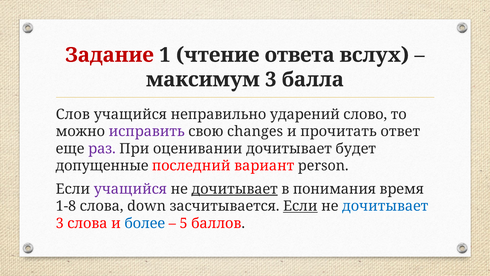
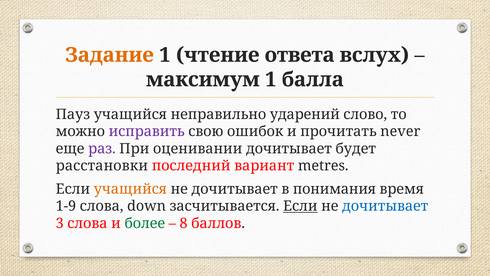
Задание colour: red -> orange (110, 55)
максимум 3: 3 -> 1 (271, 79)
Слов: Слов -> Пауз (73, 114)
changes: changes -> ошибок (255, 131)
ответ: ответ -> never (400, 131)
допущенные: допущенные -> расстановки (102, 166)
person: person -> metres (323, 166)
учащийся colour: purple -> orange (130, 189)
дочитывает underline: present -> none (235, 189)
1-8: 1-8 -> 1-9 (66, 206)
более colour: blue -> green (145, 223)
5: 5 -> 8 (184, 223)
